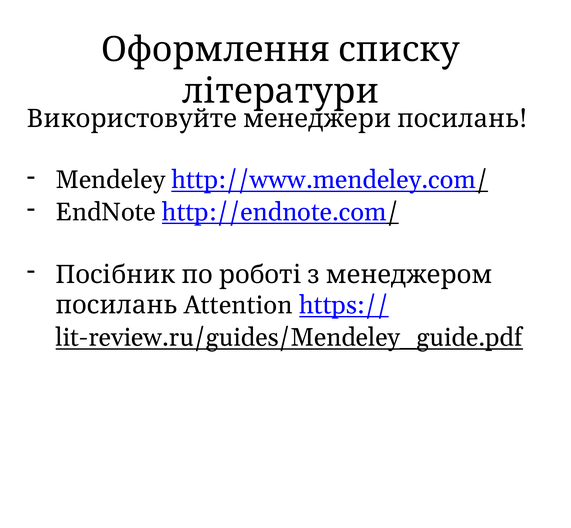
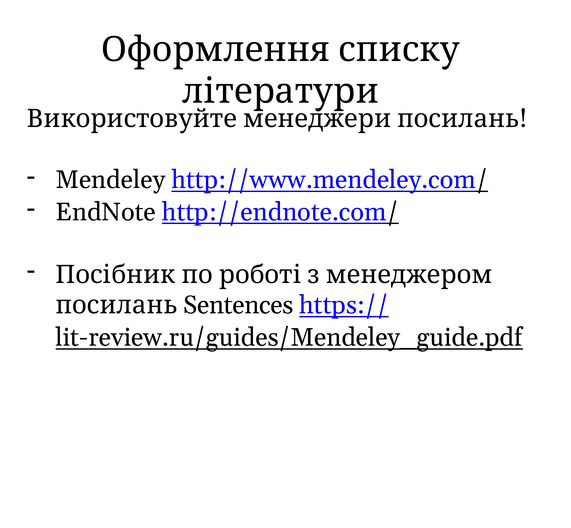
Attention: Attention -> Sentences (238, 305)
